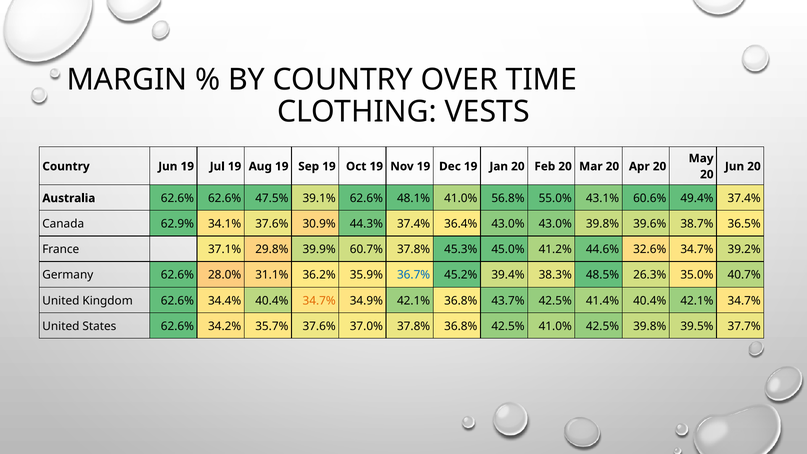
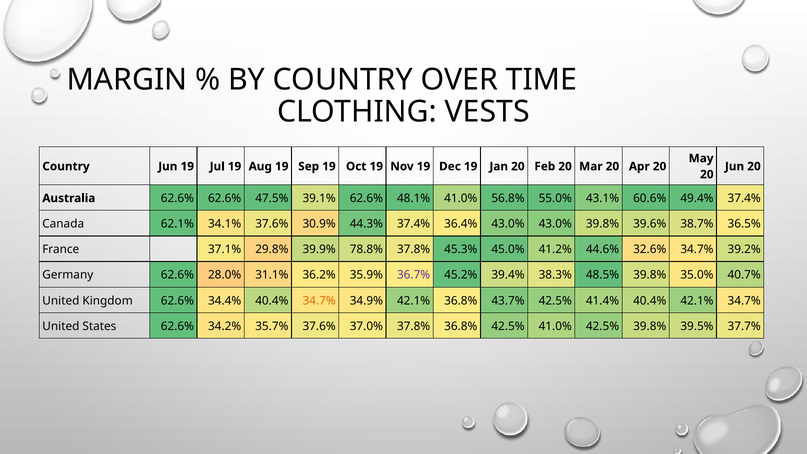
62.9%: 62.9% -> 62.1% (177, 224)
60.7%: 60.7% -> 78.8% (366, 249)
36.7% colour: blue -> purple (414, 275)
48.5% 26.3%: 26.3% -> 39.8% (650, 275)
